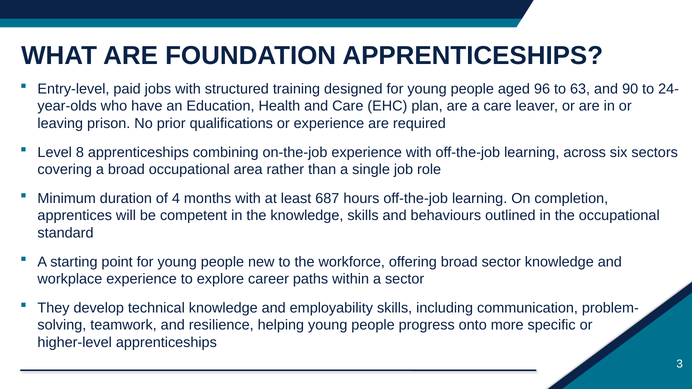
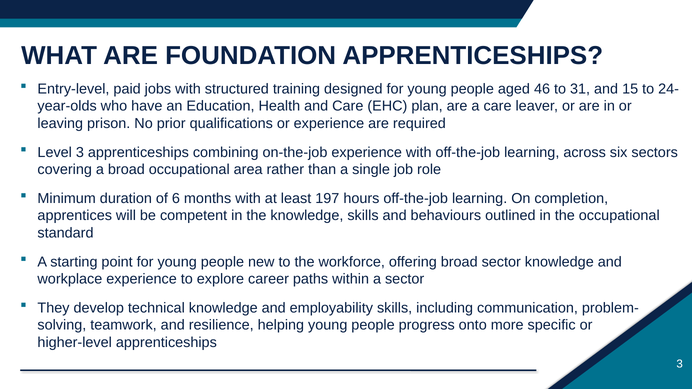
96: 96 -> 46 (542, 89)
63: 63 -> 31 (580, 89)
90: 90 -> 15 (630, 89)
Level 8: 8 -> 3 (80, 152)
4: 4 -> 6 (176, 199)
687: 687 -> 197 (327, 199)
